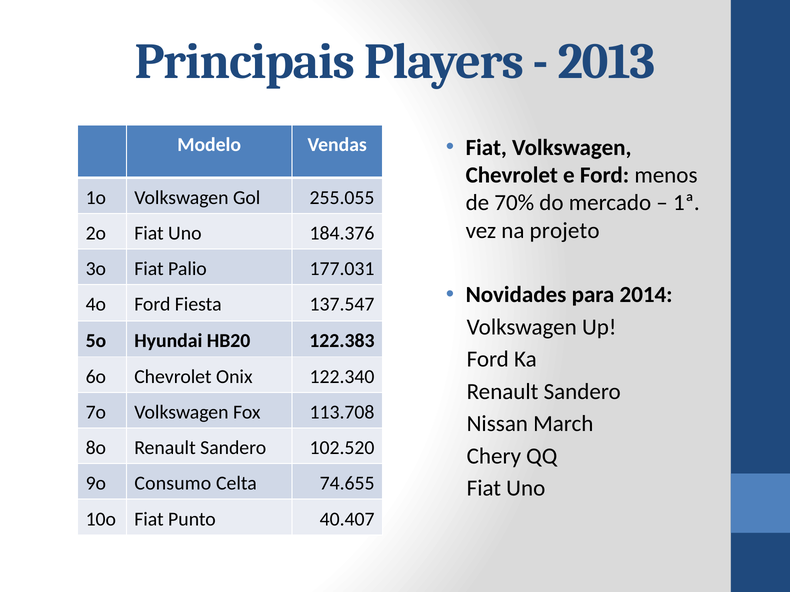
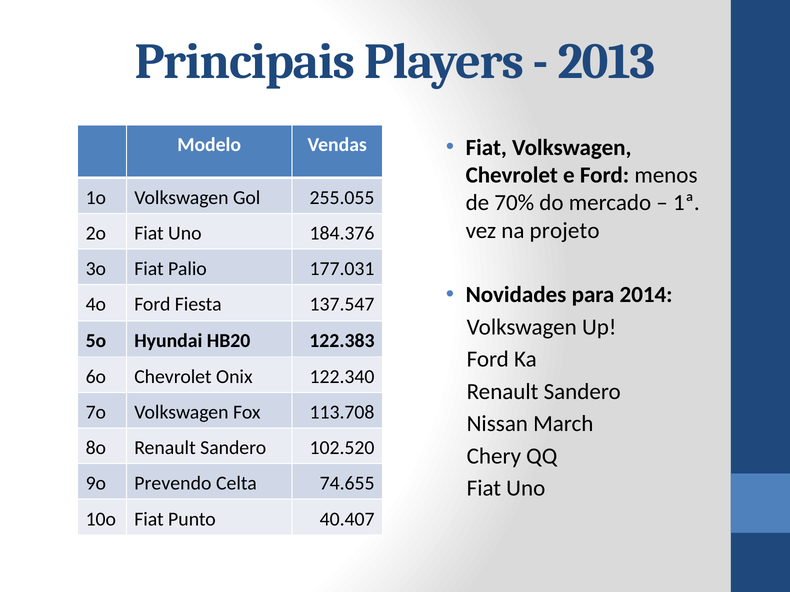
Consumo: Consumo -> Prevendo (173, 484)
